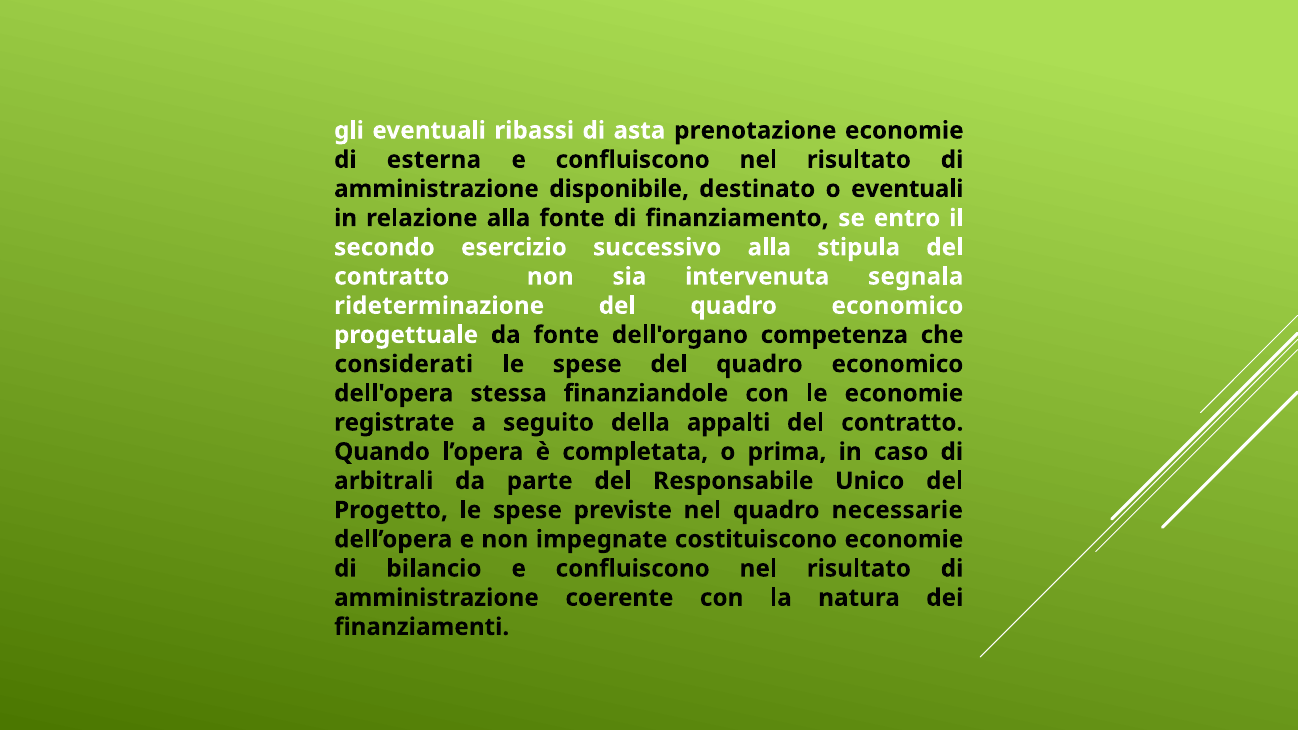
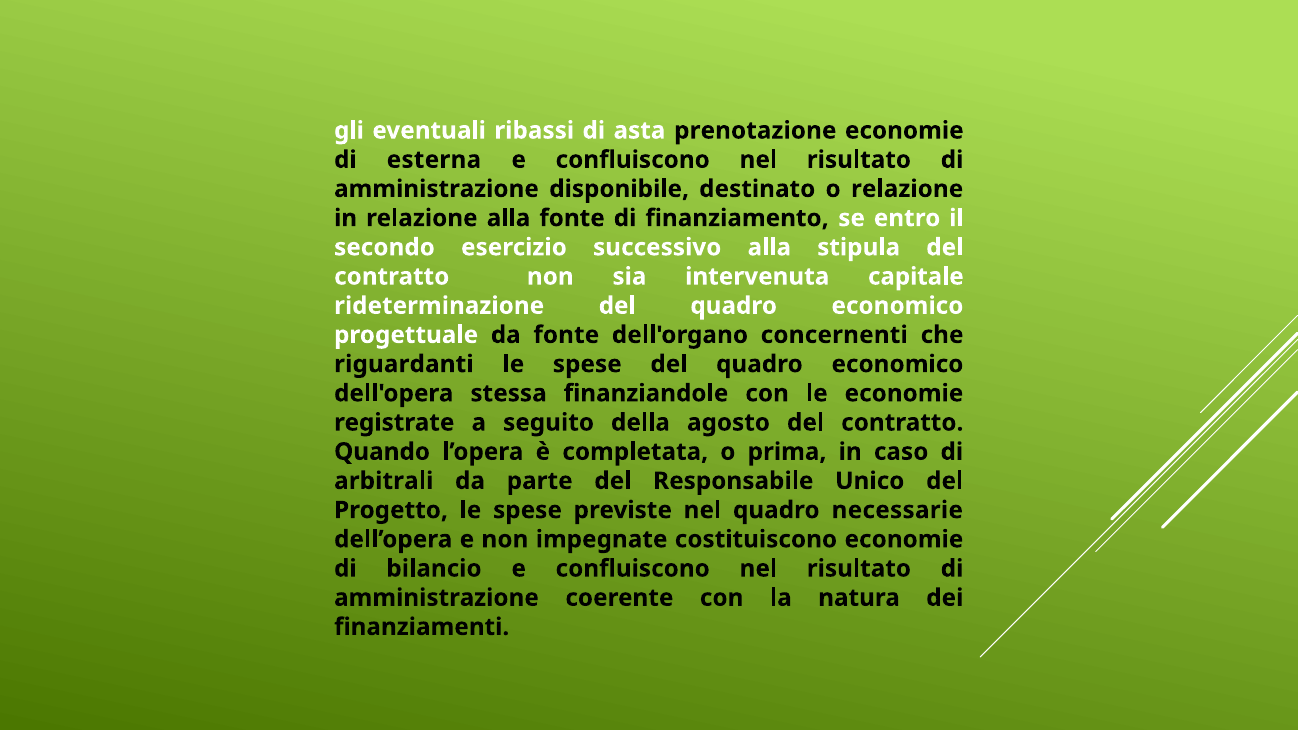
o eventuali: eventuali -> relazione (907, 189)
segnala: segnala -> capitale (916, 277)
competenza: competenza -> concernenti (834, 335)
considerati: considerati -> riguardanti (404, 364)
appalti: appalti -> agosto (728, 423)
